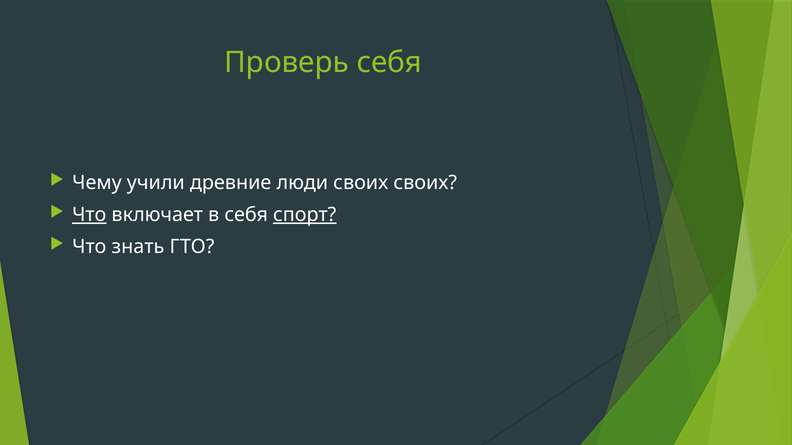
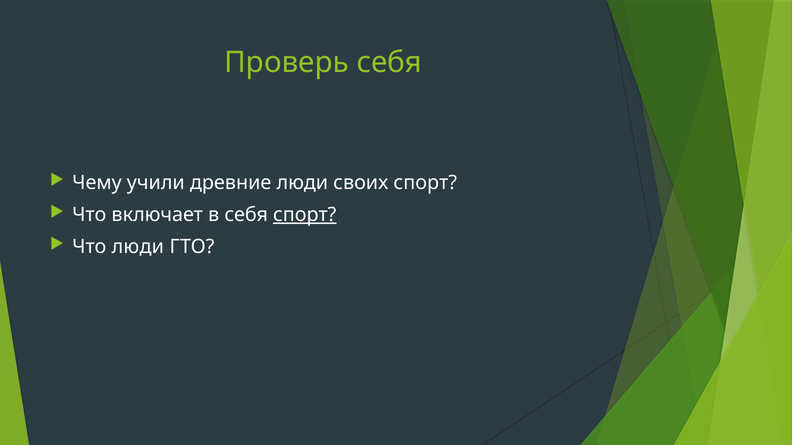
своих своих: своих -> спорт (425, 183)
Что underline: present -> none (89, 215)
Что знать: знать -> люди (138, 247)
